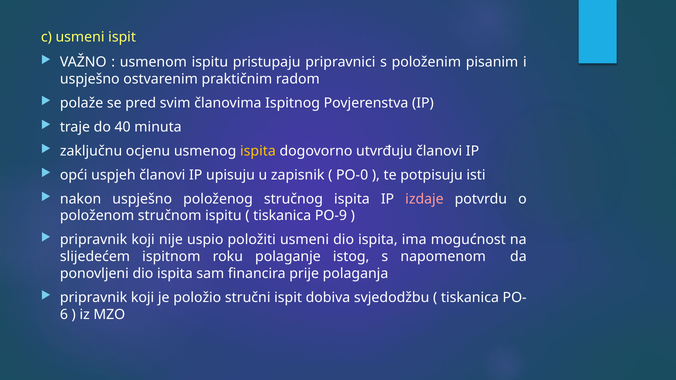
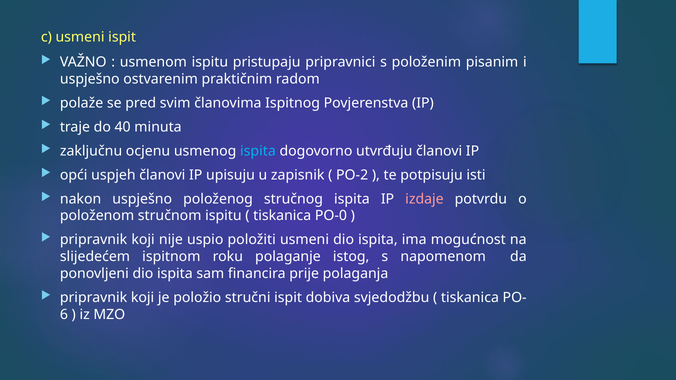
ispita colour: yellow -> light blue (258, 151)
PO-0: PO-0 -> PO-2 (352, 175)
PO-9: PO-9 -> PO-0 (331, 216)
